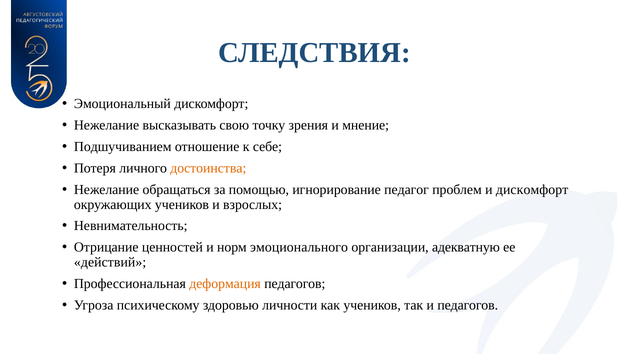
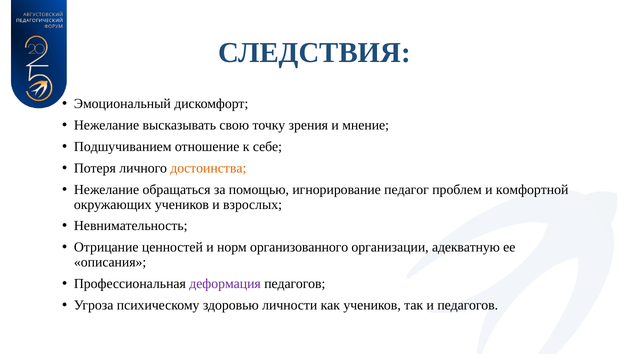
и дискомфорт: дискомфорт -> комфортной (532, 190)
эмоционального: эмоционального -> организованного (299, 247)
действий: действий -> описания (110, 262)
деформация colour: orange -> purple (225, 284)
